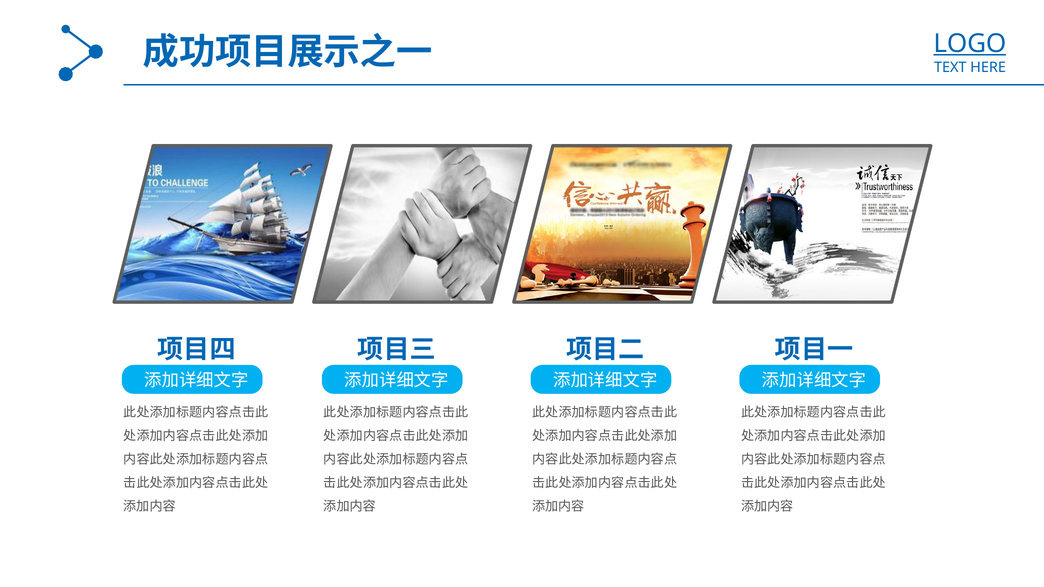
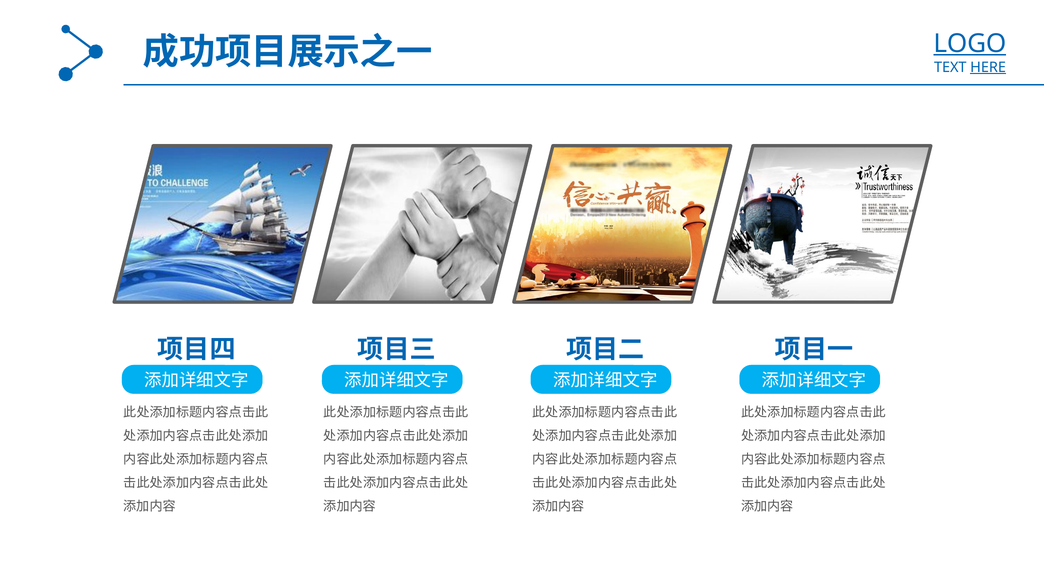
HERE underline: none -> present (988, 67)
